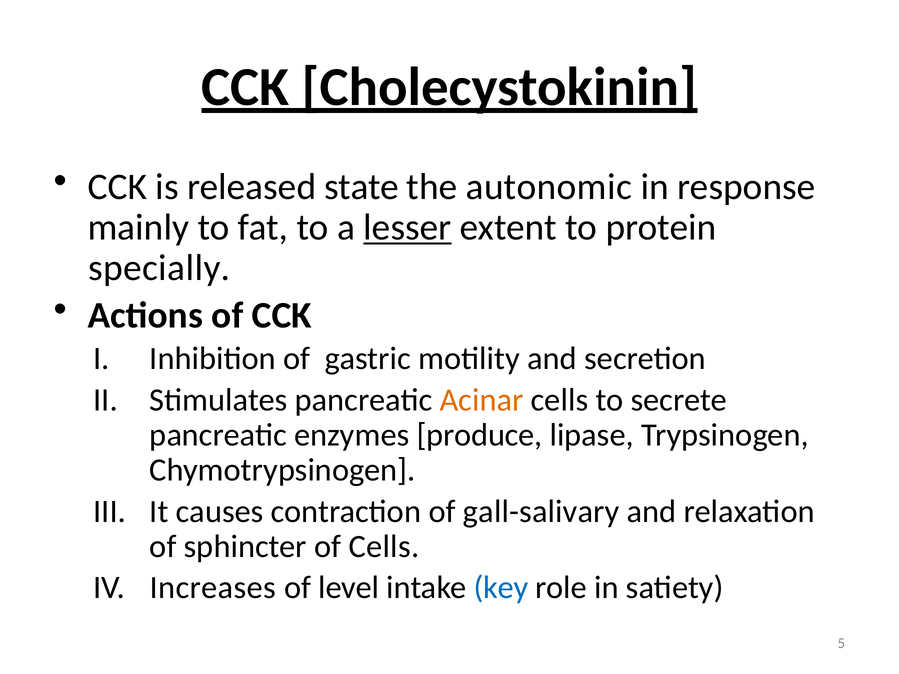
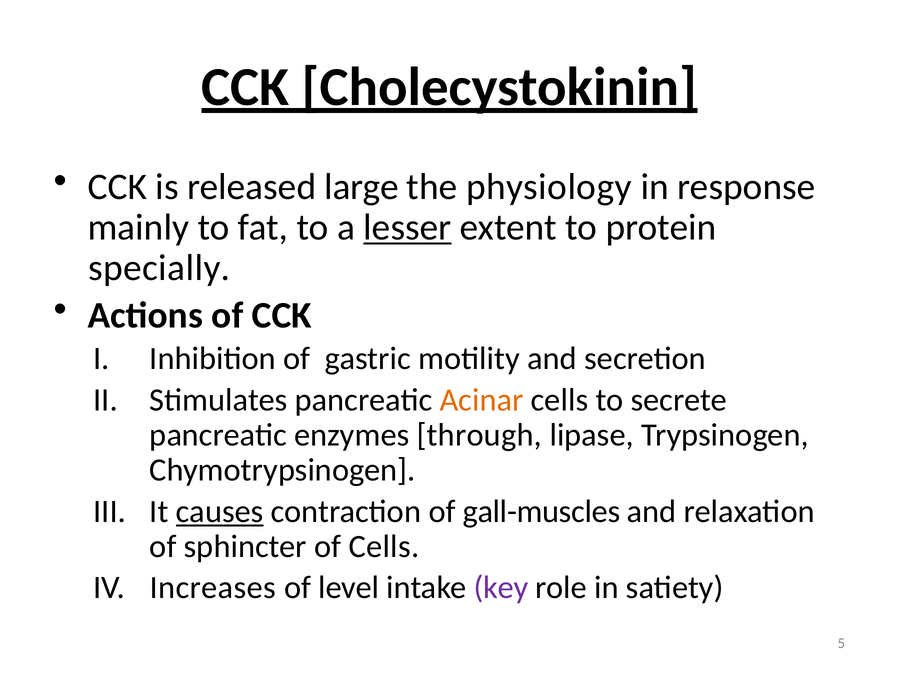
state: state -> large (362, 187)
autonomic: autonomic -> physiology (549, 187)
produce: produce -> through (479, 435)
causes underline: none -> present (220, 512)
gall-salivary: gall-salivary -> gall-muscles (541, 512)
key colour: blue -> purple (501, 588)
